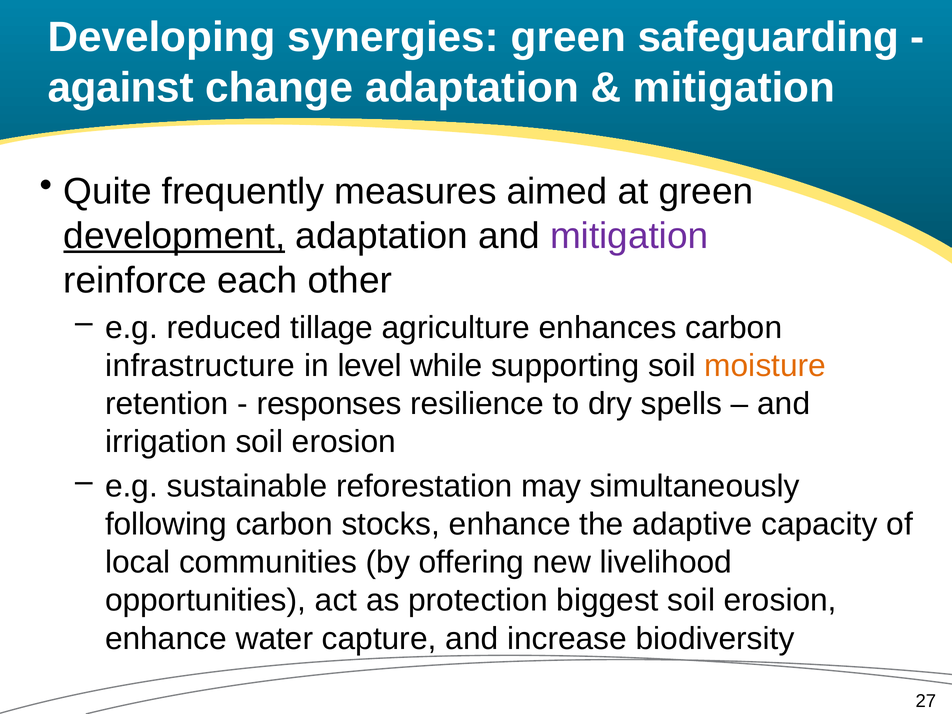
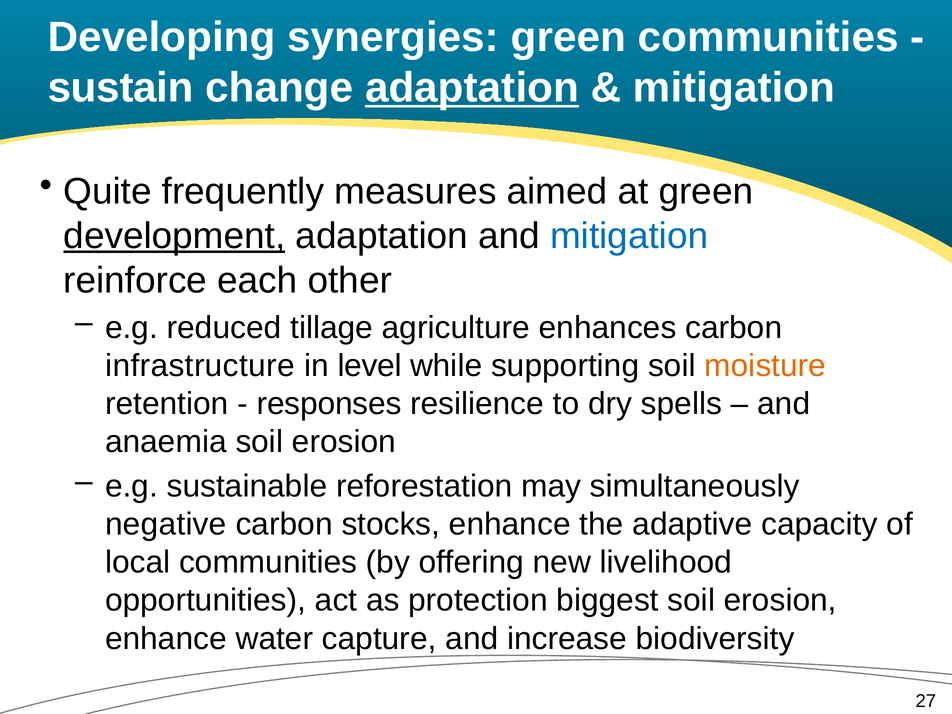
green safeguarding: safeguarding -> communities (768, 37)
against: against -> sustain (121, 88)
adaptation underline: none -> present (472, 88)
mitigation colour: purple -> blue (629, 236)
irrigation: irrigation -> anaemia (166, 442)
following: following -> negative (166, 524)
